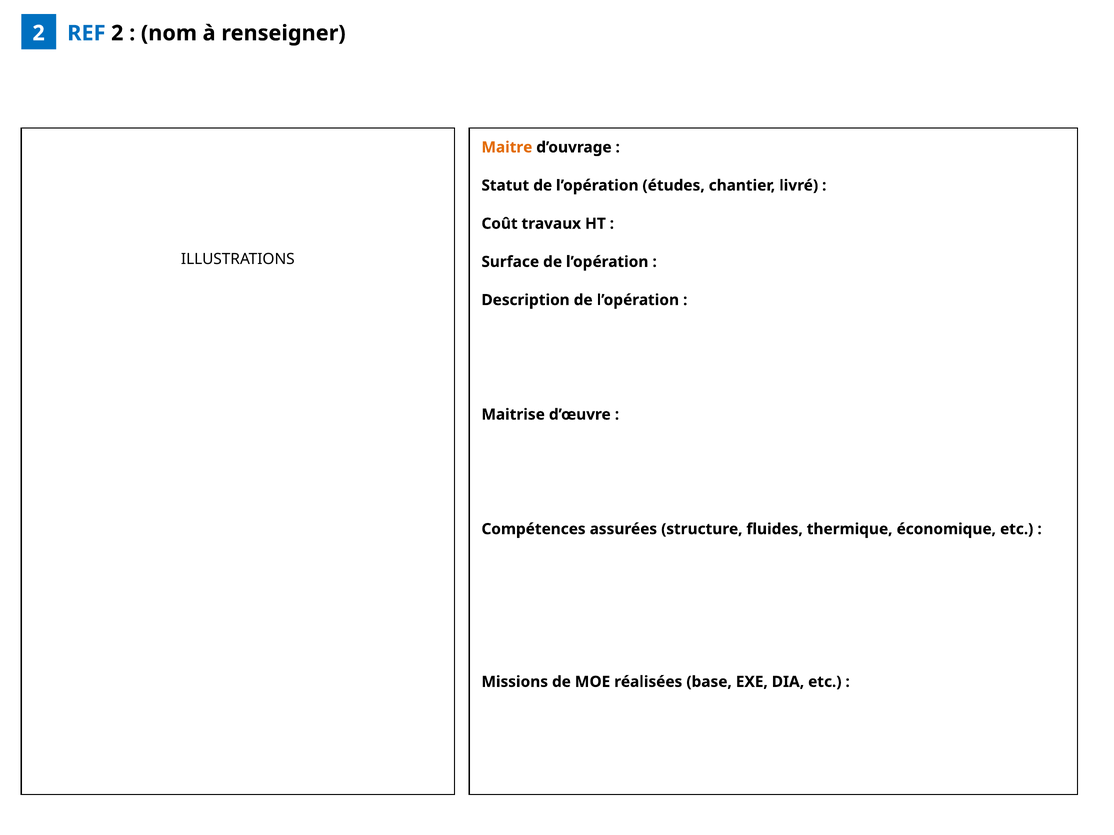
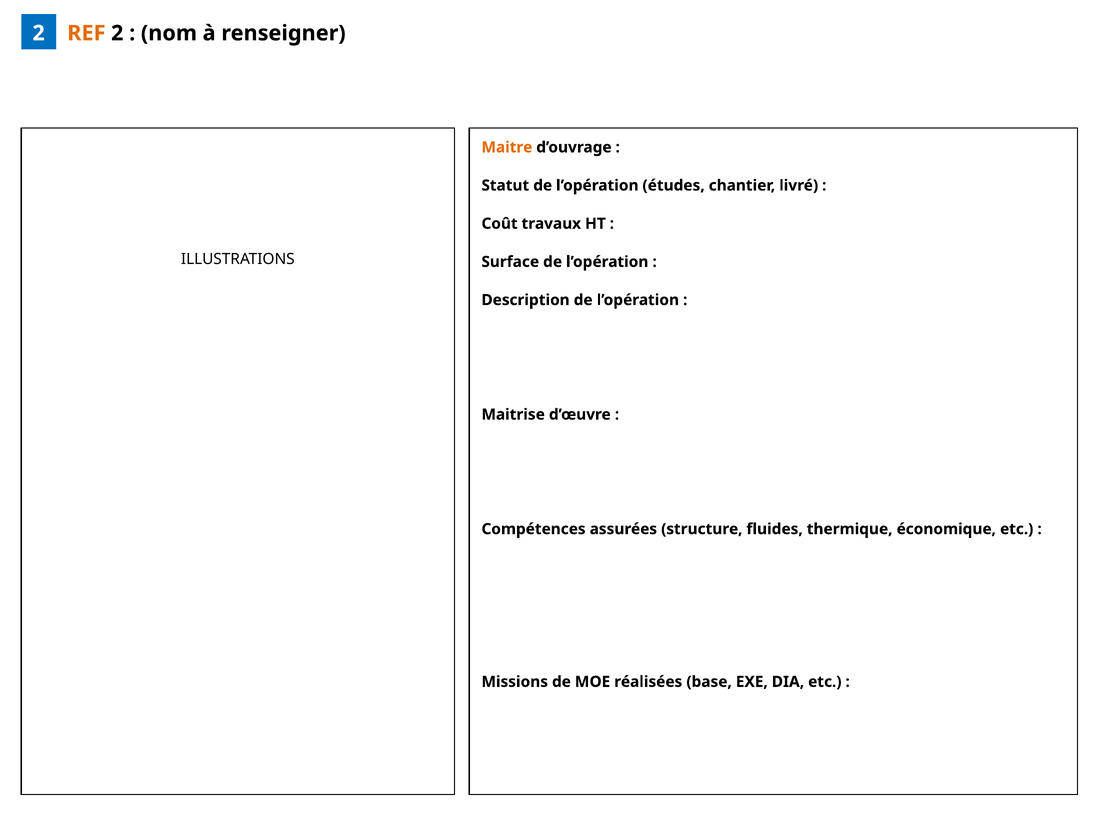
REF colour: blue -> orange (86, 33)
